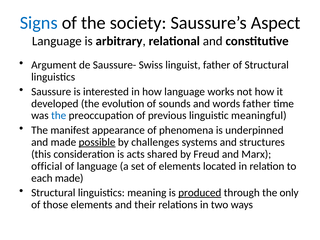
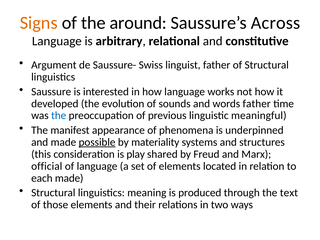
Signs colour: blue -> orange (39, 23)
society: society -> around (138, 23)
Aspect: Aspect -> Across (276, 23)
challenges: challenges -> materiality (155, 142)
acts: acts -> play (136, 154)
produced underline: present -> none (200, 193)
only: only -> text (289, 193)
